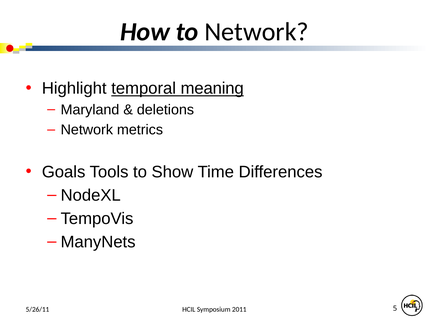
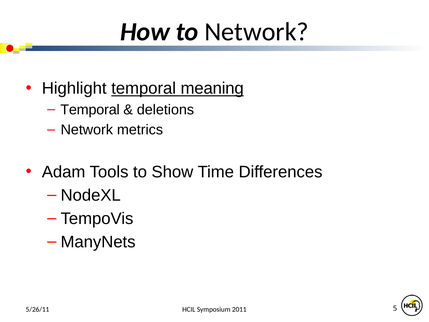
Maryland: Maryland -> Temporal (90, 110)
Goals: Goals -> Adam (64, 172)
